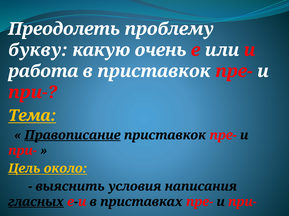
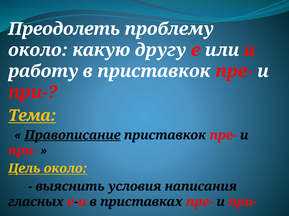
букву: букву -> около (38, 50)
очень: очень -> другу (160, 50)
работа: работа -> работу (43, 71)
гласных underline: present -> none (36, 202)
